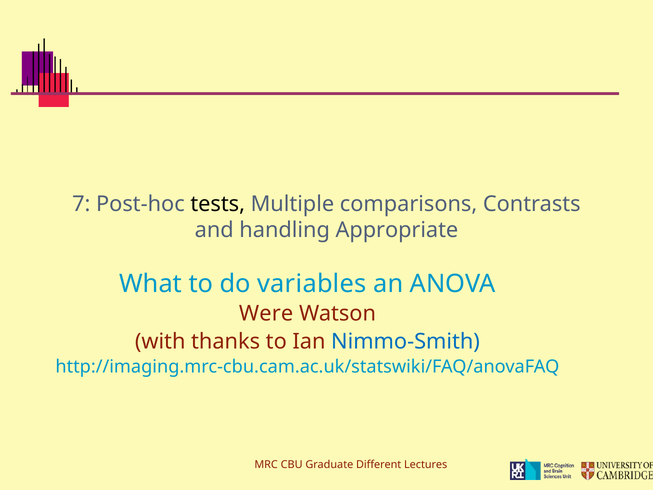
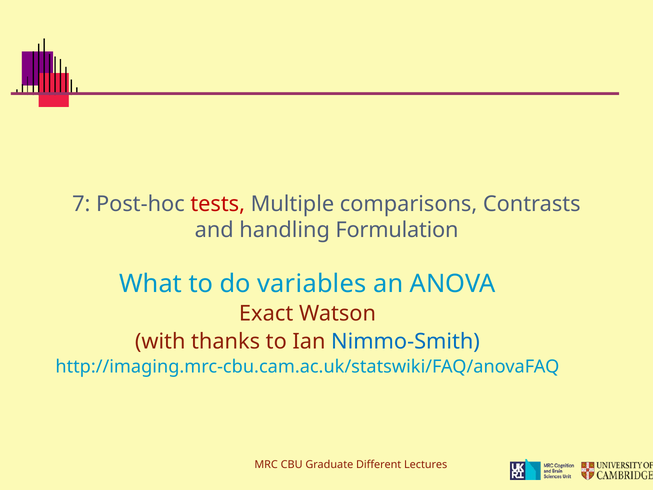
tests colour: black -> red (218, 204)
Appropriate: Appropriate -> Formulation (397, 230)
Were: Were -> Exact (266, 313)
